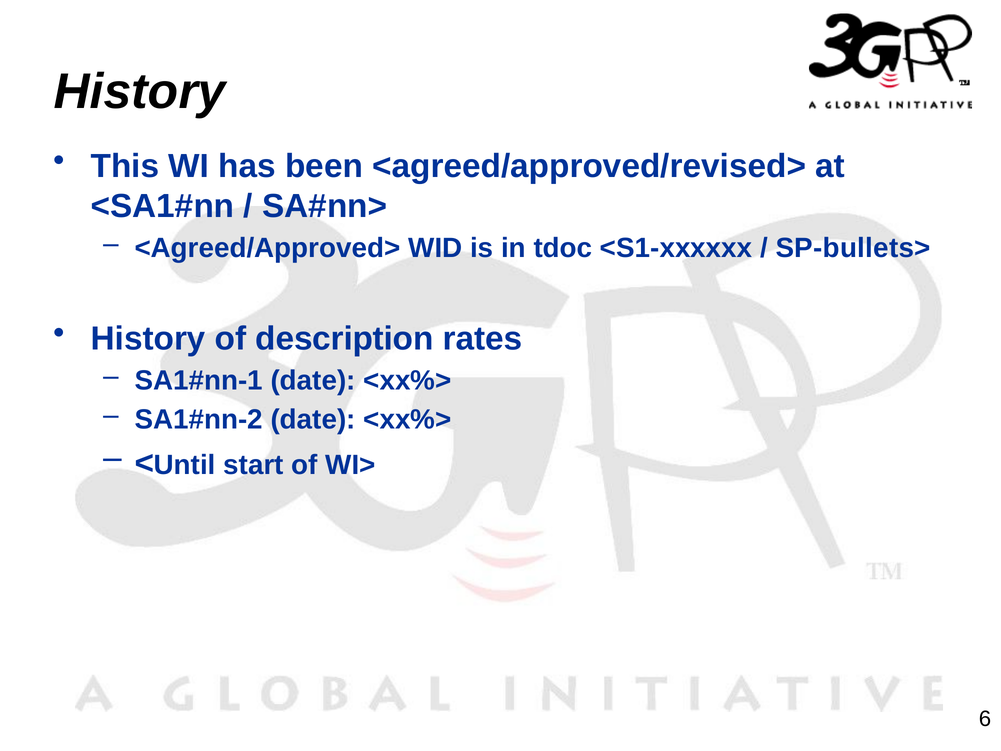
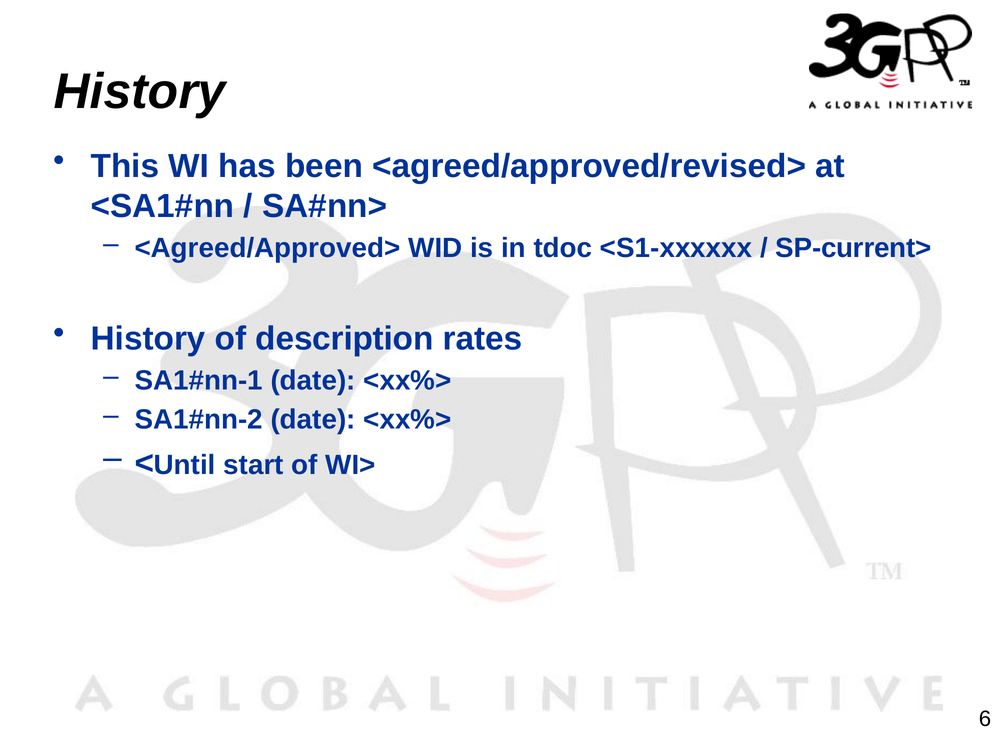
SP-bullets>: SP-bullets> -> SP-current> (853, 248)
